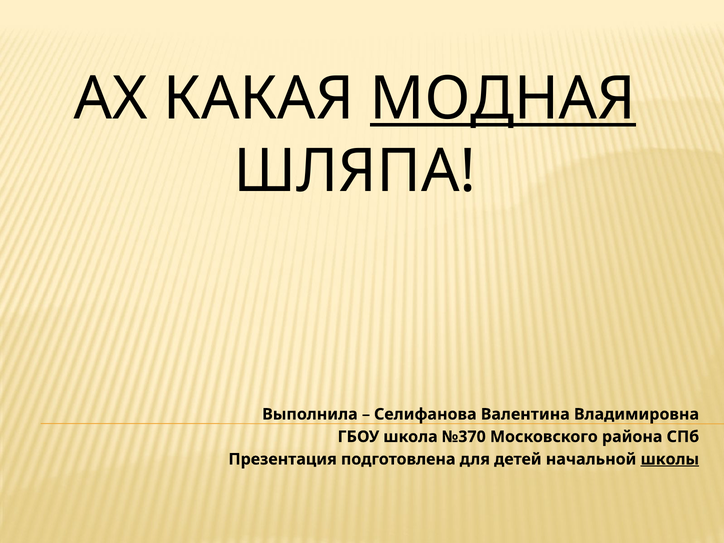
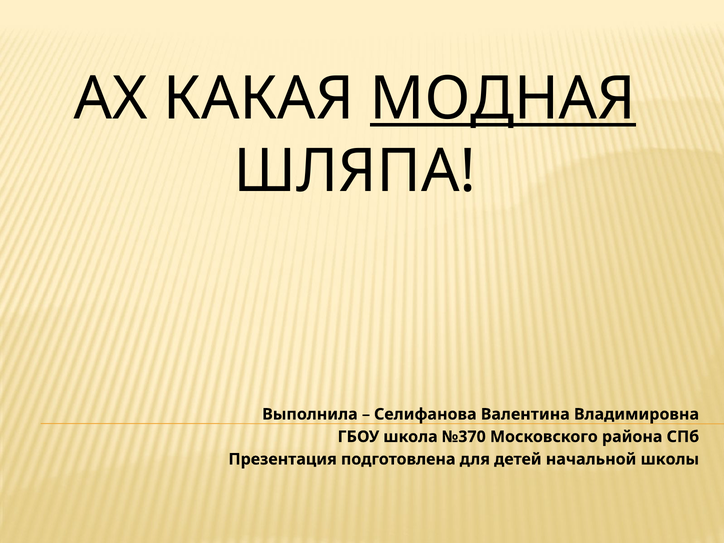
школы underline: present -> none (670, 459)
